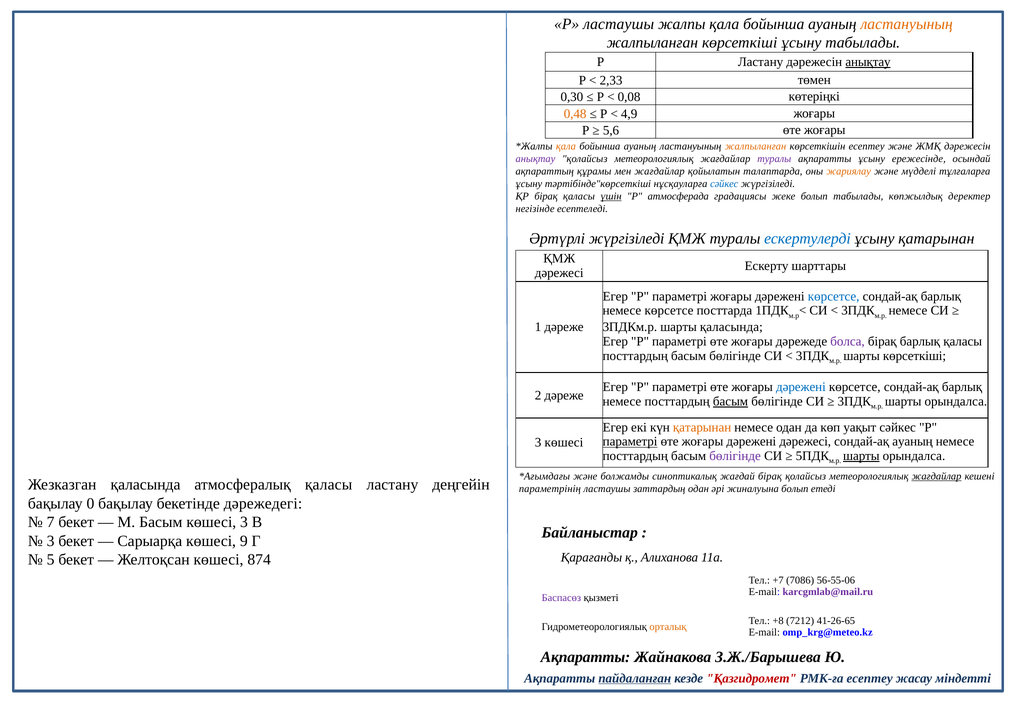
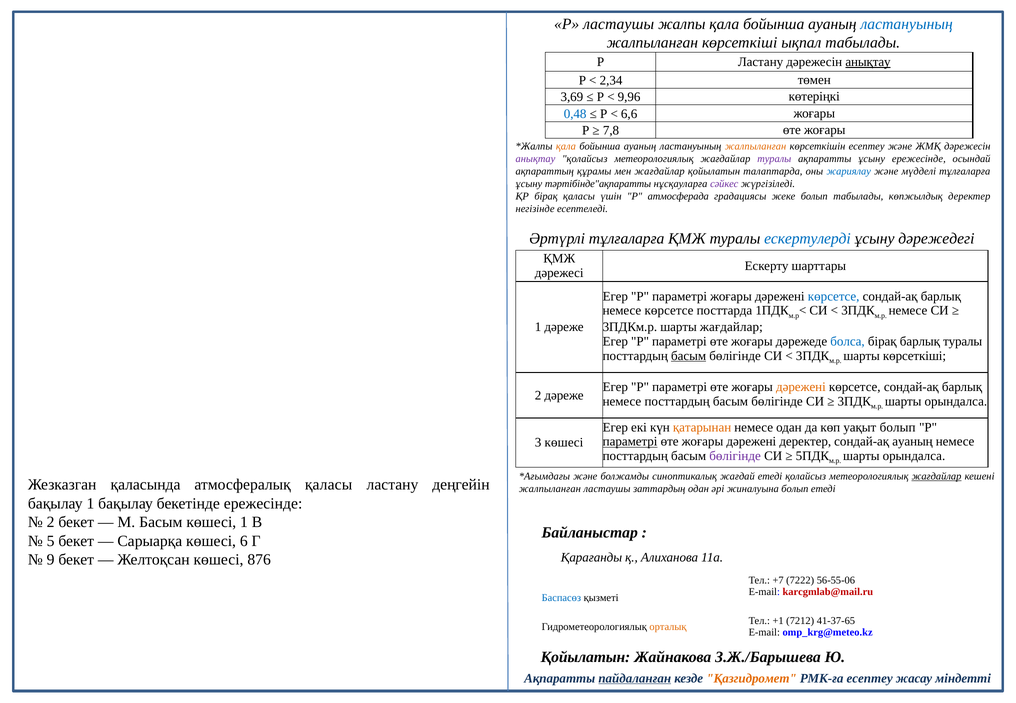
ластануының colour: orange -> blue (907, 24)
көрсеткіші ұсыну: ұсыну -> ықпал (801, 43)
2,33: 2,33 -> 2,34 (611, 80)
0,30: 0,30 -> 3,69 (572, 97)
0,08: 0,08 -> 9,96 (629, 97)
0,48 colour: orange -> blue (575, 114)
4,9: 4,9 -> 6,6 (629, 114)
5,6: 5,6 -> 7,8 (611, 131)
жариялау colour: orange -> blue (849, 172)
тәртібінде"көрсеткіші: тәртібінде"көрсеткіші -> тәртібінде"ақпаратты (598, 184)
сәйкес colour: blue -> purple (724, 184)
үшін underline: present -> none (611, 197)
Әртүрлі жүргізіледі: жүргізіледі -> тұлғаларға (627, 239)
ұсыну қатарынан: қатарынан -> дәрежедегі (936, 239)
шарты қаласында: қаласында -> жағдайлар (731, 327)
болса colour: purple -> blue (848, 342)
барлық қаласы: қаласы -> туралы (963, 342)
басым underline: none -> present (689, 356)
дәрежені colour: blue -> orange (801, 387)
басым underline: present -> none (731, 402)
уақыт сәйкес: сәйкес -> болып (898, 427)
дәрежені дәрежесі: дәрежесі -> деректер (805, 442)
шарты underline: present -> none (861, 456)
жағдай бірақ: бірақ -> етеді (770, 477)
параметрінің: параметрінің -> жалпыланған (550, 489)
бақылау 0: 0 -> 1 (90, 504)
бекетінде дәрежедегі: дәрежедегі -> ережесінде (263, 504)
7: 7 -> 2 (51, 522)
көшесі 3: 3 -> 1 (244, 522)
3: 3 -> 5 (51, 541)
9: 9 -> 6 (244, 541)
5: 5 -> 9 (51, 560)
874: 874 -> 876 (259, 560)
7086: 7086 -> 7222 (800, 581)
karcgmlab@mail.ru colour: purple -> red (828, 592)
Баспасөз colour: purple -> blue (561, 598)
+8: +8 -> +1 (778, 621)
41-26-65: 41-26-65 -> 41-37-65 (836, 621)
Ақпаратты: Ақпаратты -> Қойылатын (586, 657)
Қазгидромет colour: red -> orange (752, 679)
